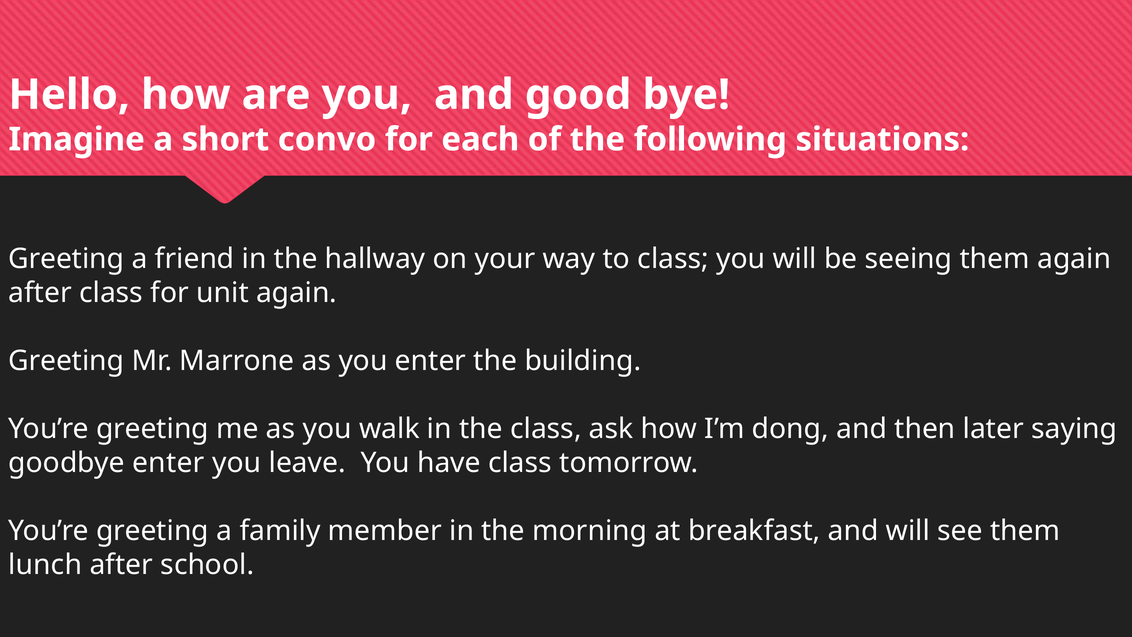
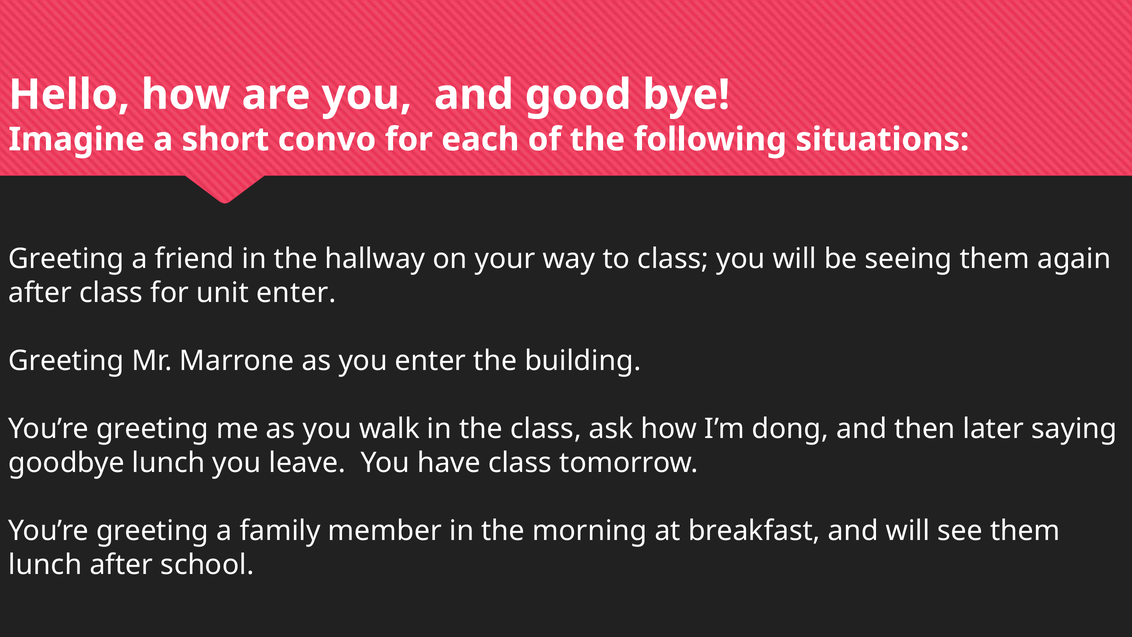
unit again: again -> enter (296, 293)
goodbye enter: enter -> lunch (169, 463)
